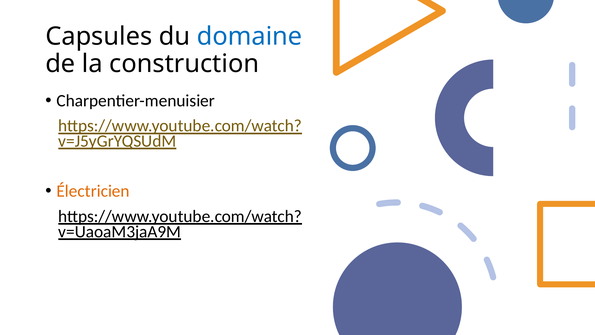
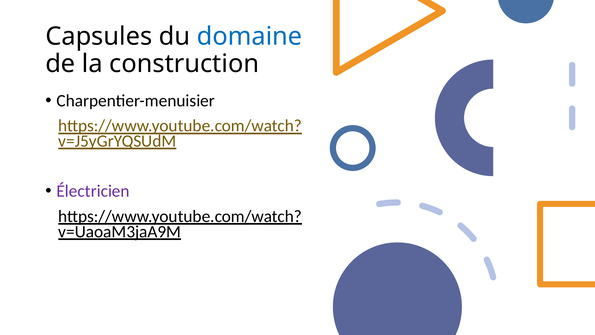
Électricien colour: orange -> purple (93, 191)
